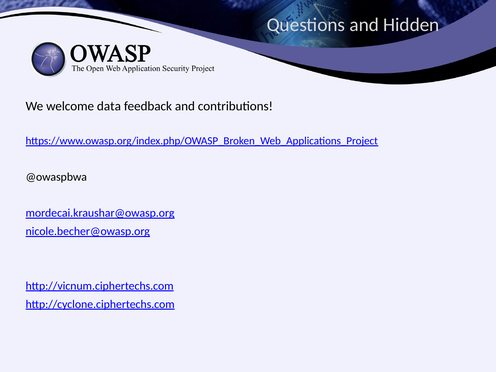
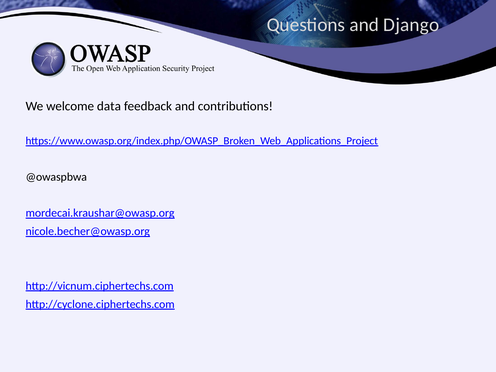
Hidden: Hidden -> Django (411, 25)
